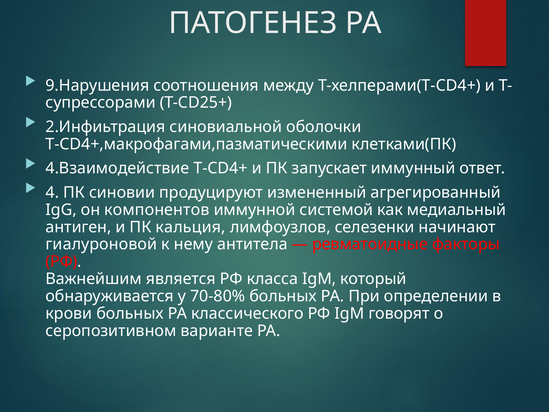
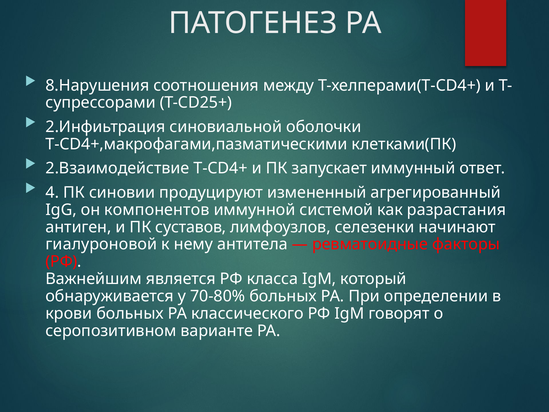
9.Нарушения: 9.Нарушения -> 8.Нарушения (97, 85)
4.Взаимодействие: 4.Взаимодействие -> 2.Взаимодействие (117, 168)
медиальный: медиальный -> разрастания (456, 210)
кальция: кальция -> суставов (191, 227)
